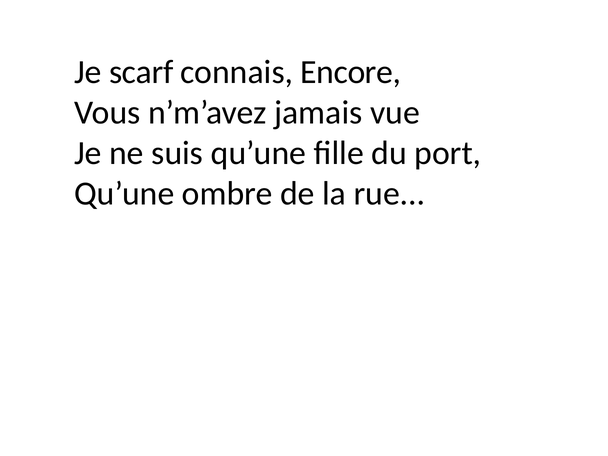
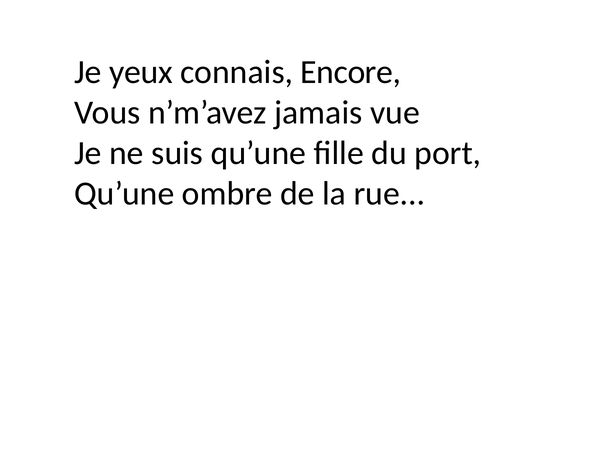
scarf: scarf -> yeux (141, 72)
